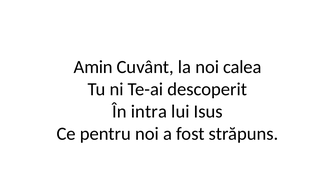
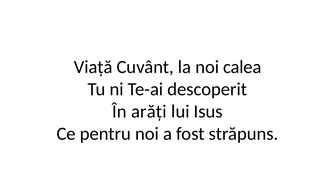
Amin: Amin -> Viață (93, 67)
intra: intra -> arăți (149, 112)
